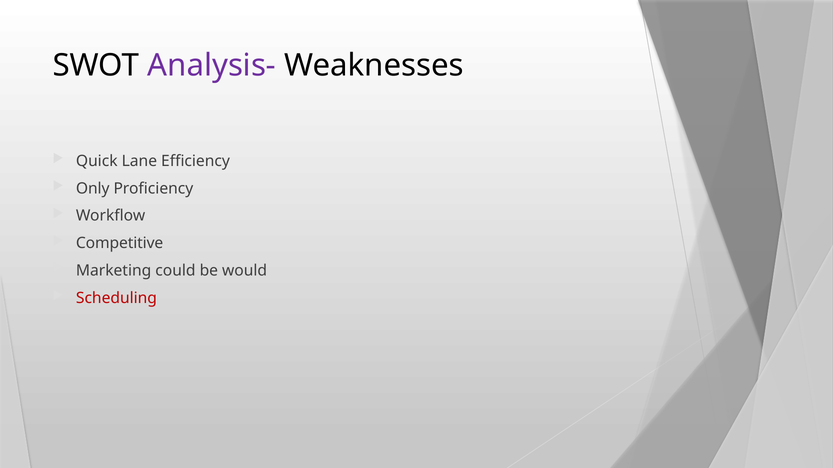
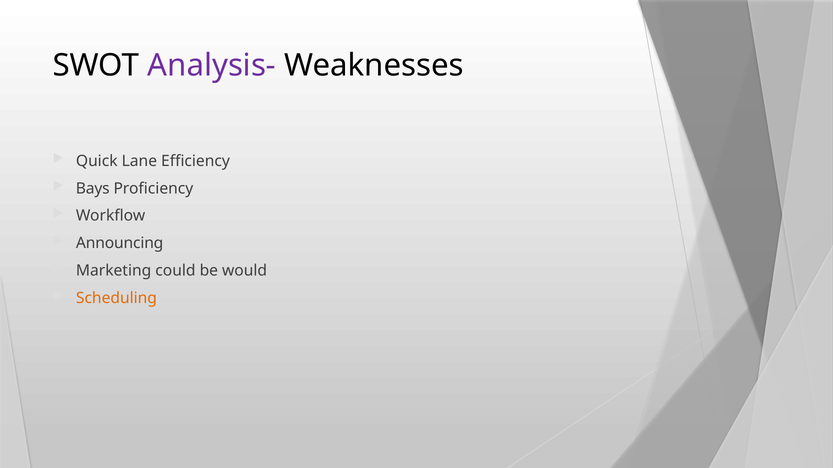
Only: Only -> Bays (93, 189)
Competitive: Competitive -> Announcing (120, 243)
Scheduling colour: red -> orange (116, 298)
